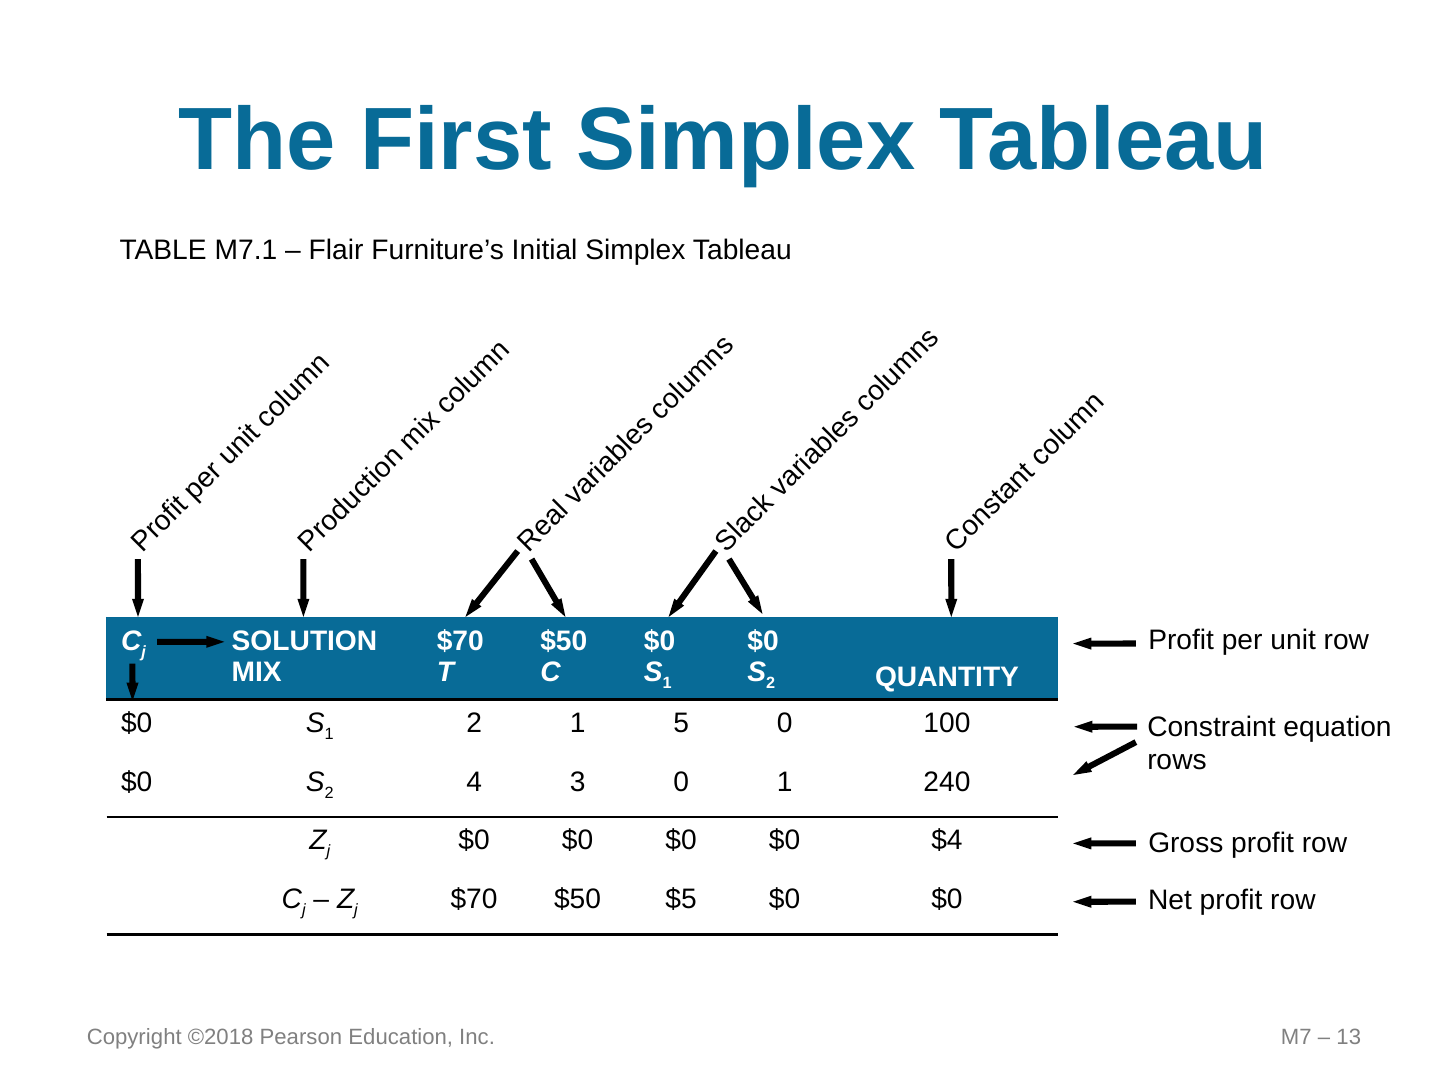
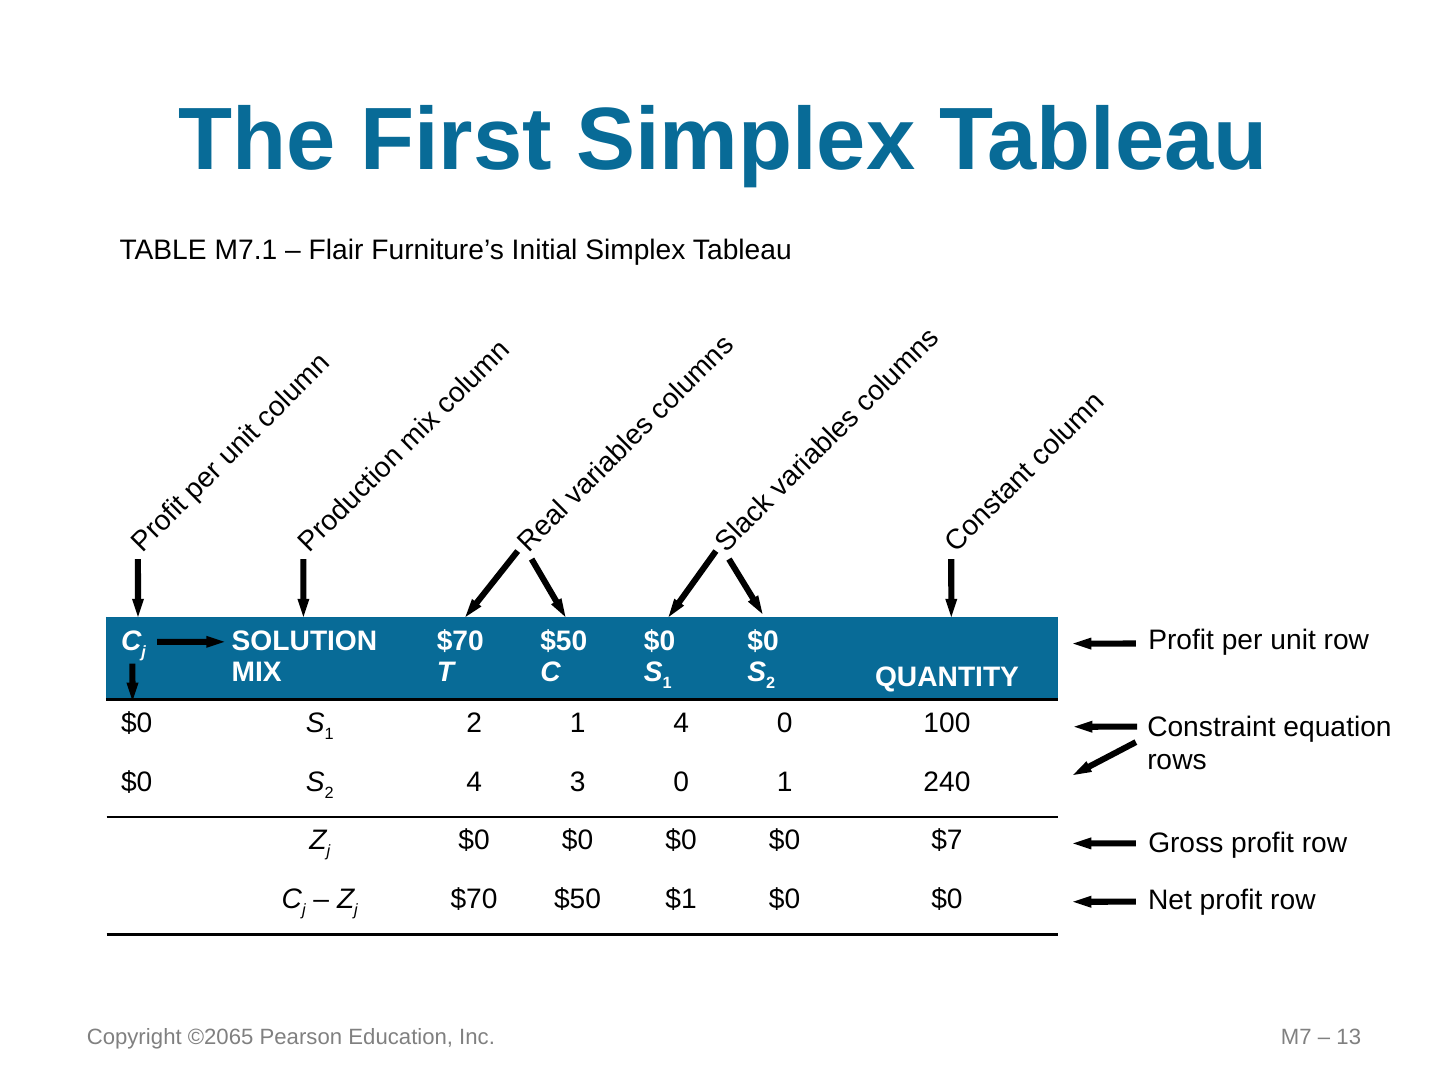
1 5: 5 -> 4 (681, 723)
$4: $4 -> $7 (947, 841)
$5: $5 -> $1 (681, 899)
©2018: ©2018 -> ©2065 (221, 1037)
